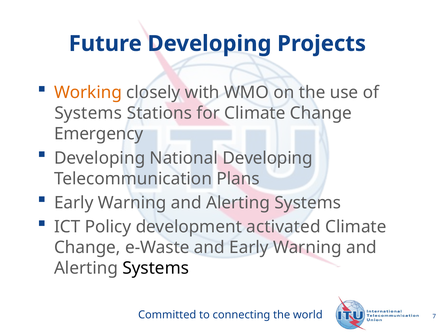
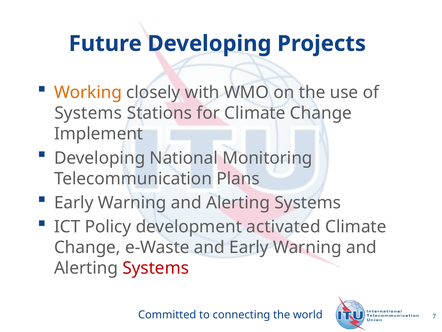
Emergency: Emergency -> Implement (99, 134)
National Developing: Developing -> Monitoring (267, 158)
Systems colour: black -> red (156, 268)
